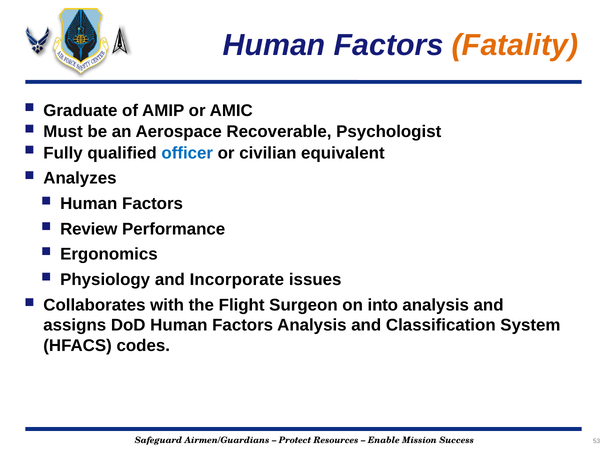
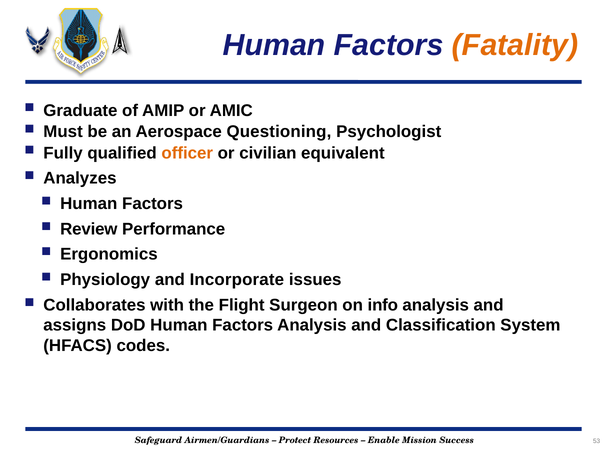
Recoverable: Recoverable -> Questioning (279, 132)
officer colour: blue -> orange (187, 153)
into: into -> info (383, 305)
